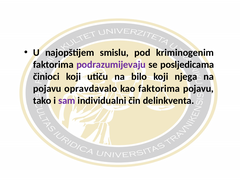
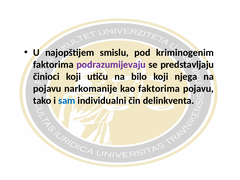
posljedicama: posljedicama -> predstavljaju (187, 65)
opravdavalo: opravdavalo -> narkomanije (91, 89)
sam colour: purple -> blue (67, 101)
